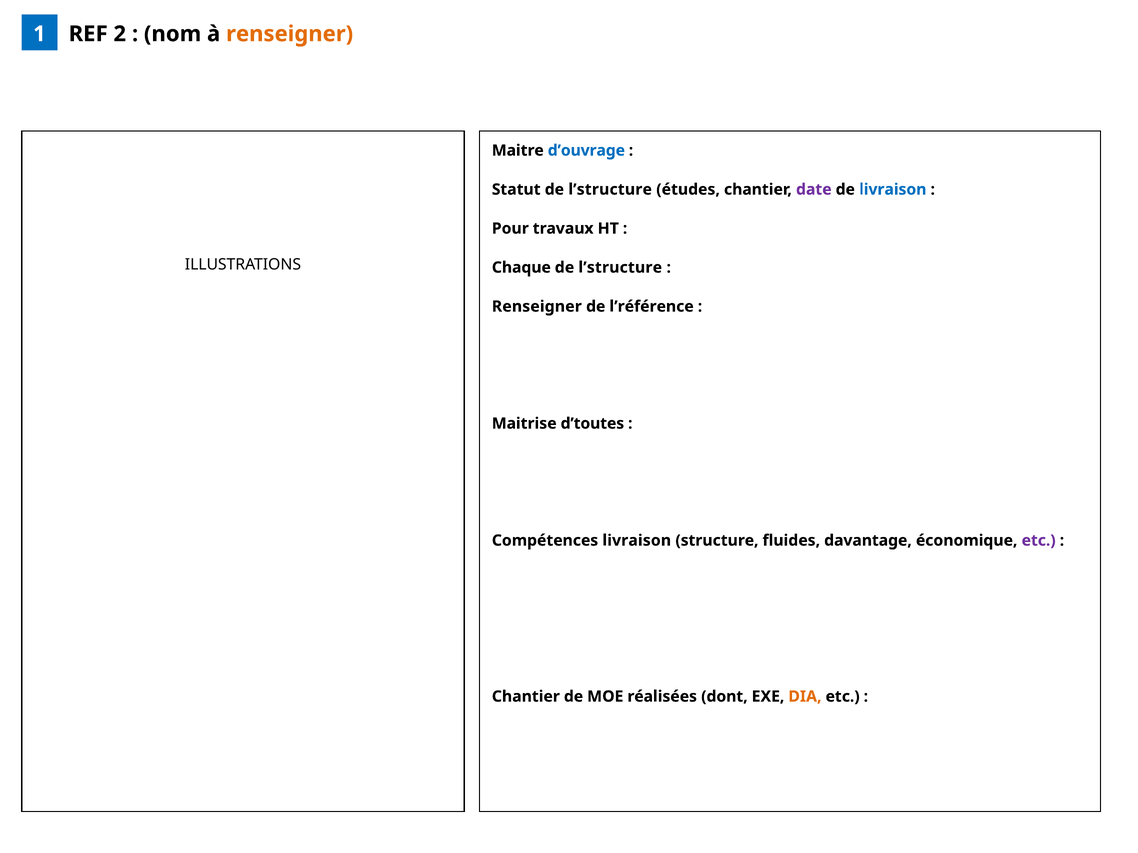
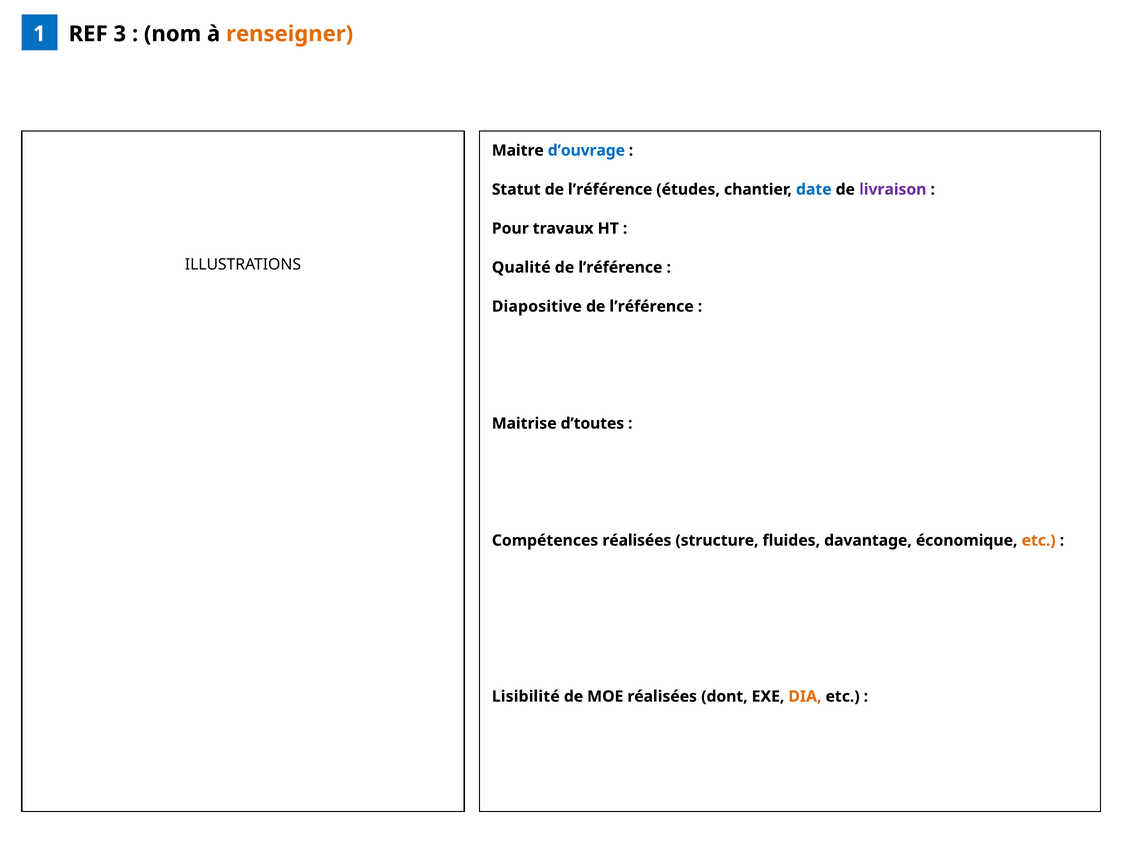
2: 2 -> 3 (120, 34)
Statut de l’structure: l’structure -> l’référence (610, 190)
date colour: purple -> blue (814, 190)
livraison colour: blue -> purple (893, 190)
Chaque: Chaque -> Qualité (521, 268)
l’structure: l’structure -> l’référence (620, 268)
Renseigner: Renseigner -> Diapositive (537, 307)
Compétences livraison: livraison -> réalisées (637, 541)
etc colour: purple -> orange (1039, 541)
Chantier: Chantier -> Lisibilité (526, 697)
